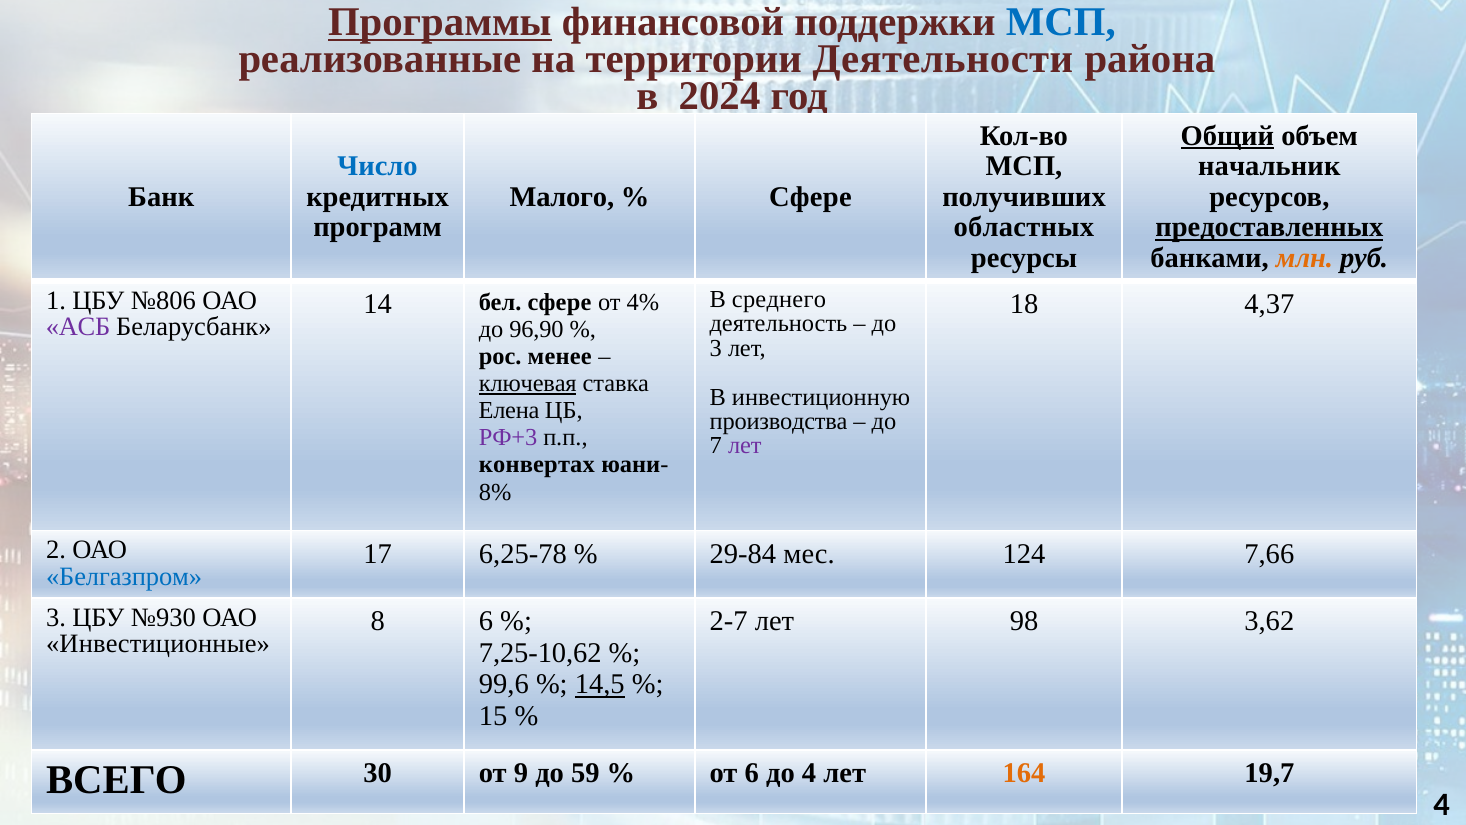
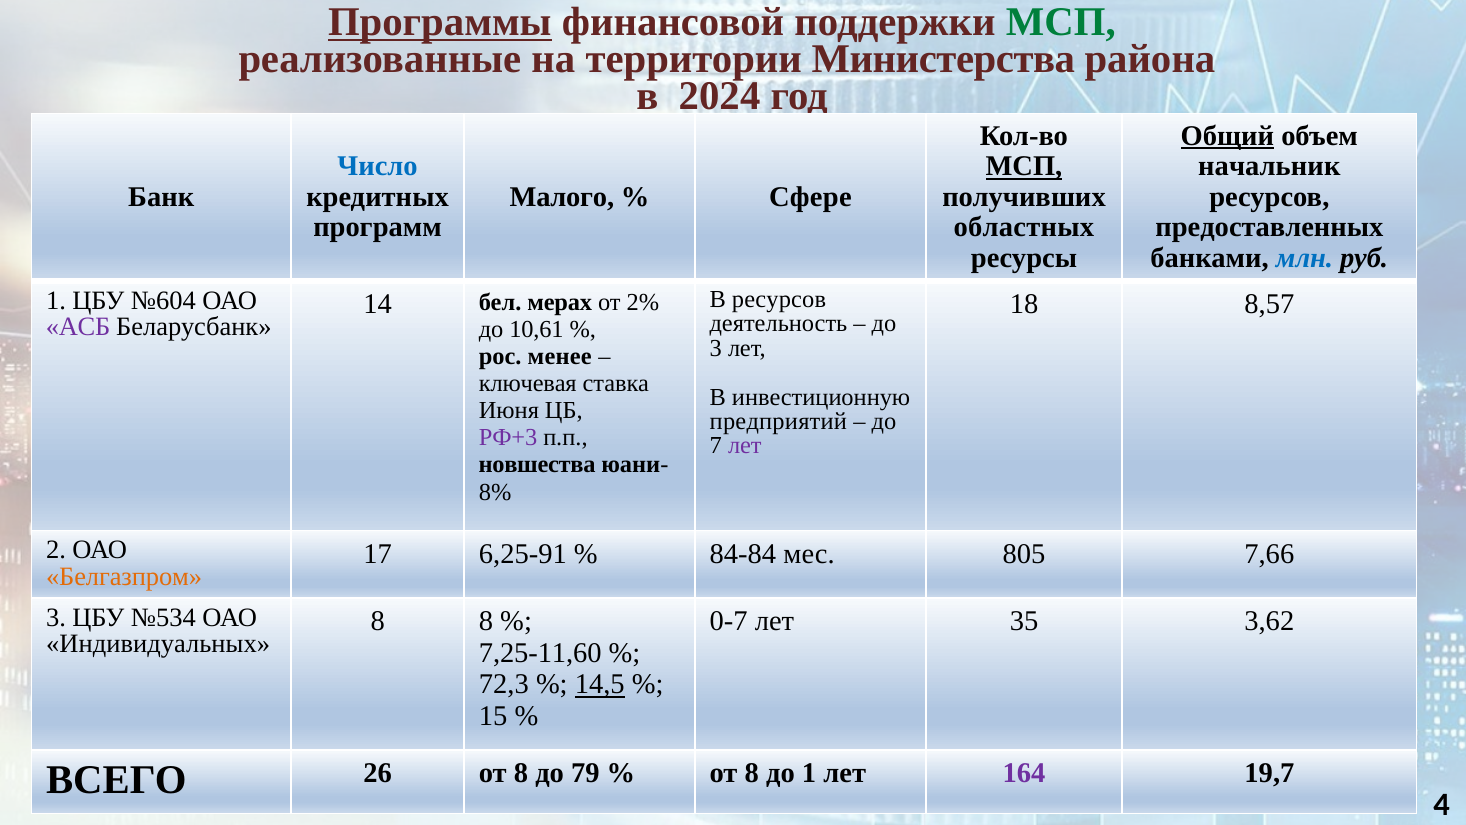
МСП colour: blue -> green (1061, 22)
Деятельности: Деятельности -> Министерства (943, 59)
МСП underline: none -> present (1024, 166)
предоставленных underline: present -> none (1269, 227)
млн colour: orange -> blue (1305, 258)
В среднего: среднего -> ресурсов (779, 299)
№806: №806 -> №604 (163, 300)
бел сфере: сфере -> мерах (560, 302)
4%: 4% -> 2% (643, 302)
4,37: 4,37 -> 8,57 (1269, 304)
96,90: 96,90 -> 10,61 (537, 329)
ключевая underline: present -> none (528, 383)
Елена: Елена -> Июня (509, 410)
производства: производства -> предприятий (778, 421)
конвертах: конвертах -> новшества (537, 465)
6,25-78: 6,25-78 -> 6,25-91 (523, 554)
29-84: 29-84 -> 84-84 (743, 554)
124: 124 -> 805 (1024, 554)
Белгазпром colour: blue -> orange (124, 576)
№930: №930 -> №534 (163, 617)
8 6: 6 -> 8 (486, 621)
2-7: 2-7 -> 0-7 (729, 621)
98: 98 -> 35 (1024, 621)
Инвестиционные: Инвестиционные -> Индивидуальных (158, 644)
7,25-10,62: 7,25-10,62 -> 7,25-11,60 (540, 653)
99,6: 99,6 -> 72,3 (504, 684)
30: 30 -> 26 (378, 773)
9: 9 -> 8 (521, 773)
59: 59 -> 79 (585, 773)
6: 6 -> 8 (752, 773)
до 4: 4 -> 1 (809, 773)
164 colour: orange -> purple (1024, 773)
